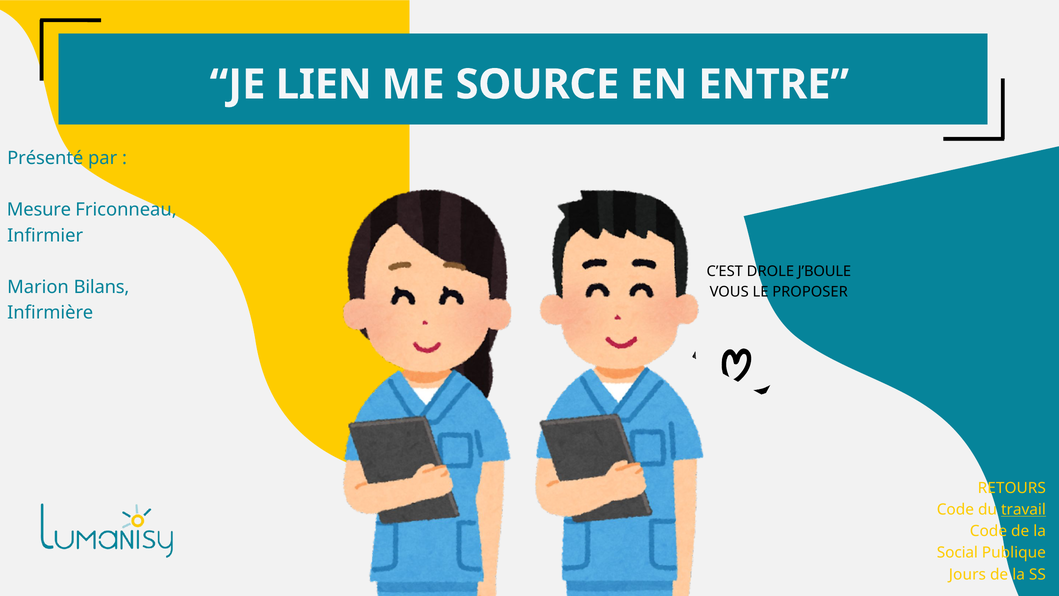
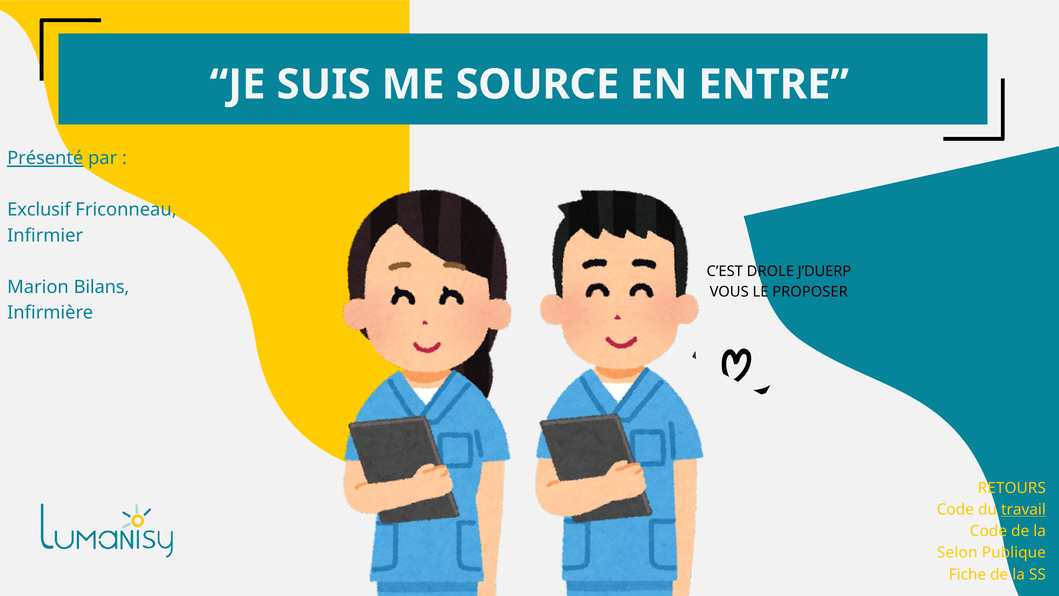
LIEN: LIEN -> SUIS (324, 85)
Présenté underline: none -> present (45, 158)
Mesure: Mesure -> Exclusif (39, 210)
J’BOULE: J’BOULE -> J’DUERP (824, 271)
Social: Social -> Selon (957, 553)
Jours: Jours -> Fiche (967, 574)
